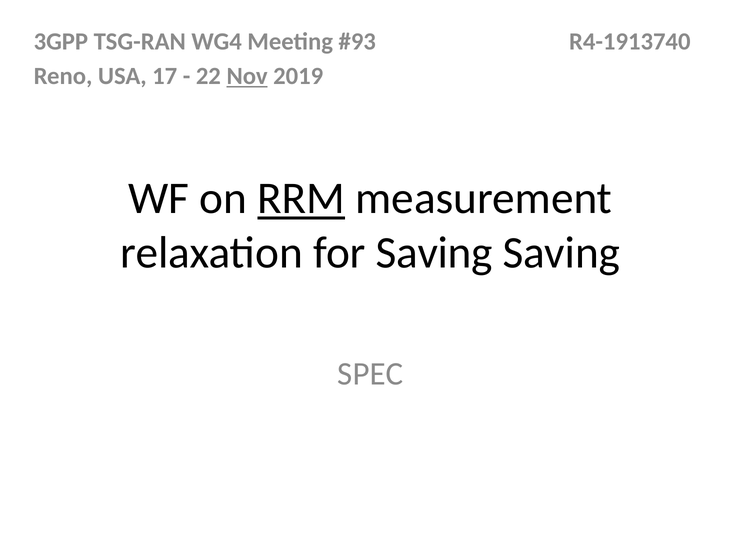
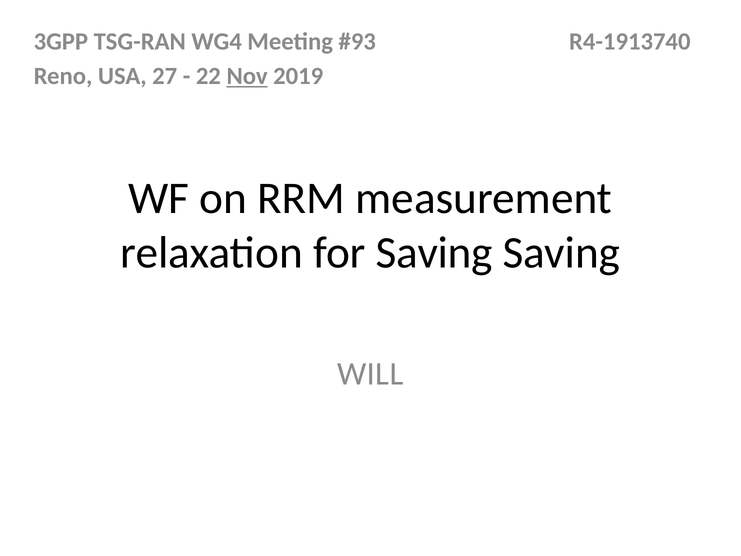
17: 17 -> 27 (165, 76)
RRM underline: present -> none (301, 198)
SPEC: SPEC -> WILL (370, 374)
